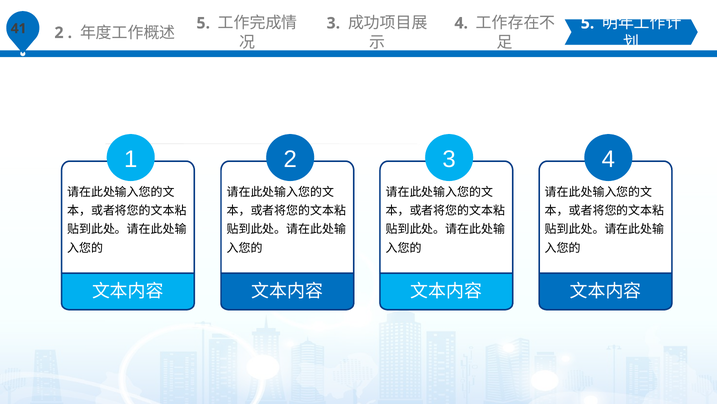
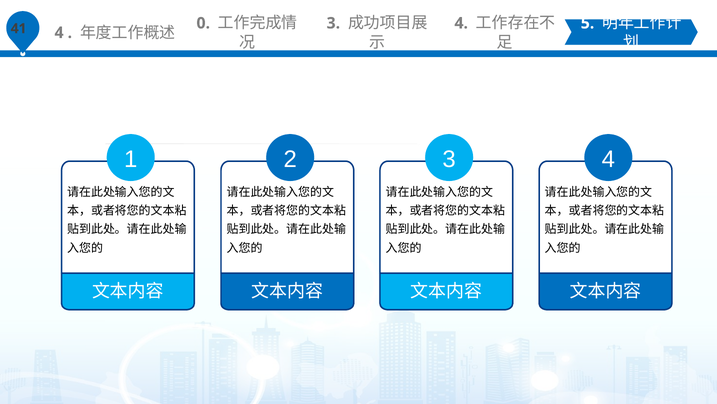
2: 2 -> 4 (59, 33)
5: 5 -> 0 (203, 23)
